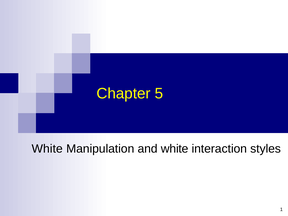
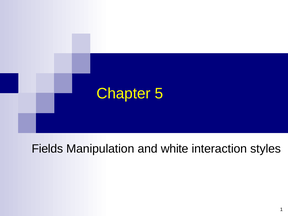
White: White -> Fields (47, 149)
